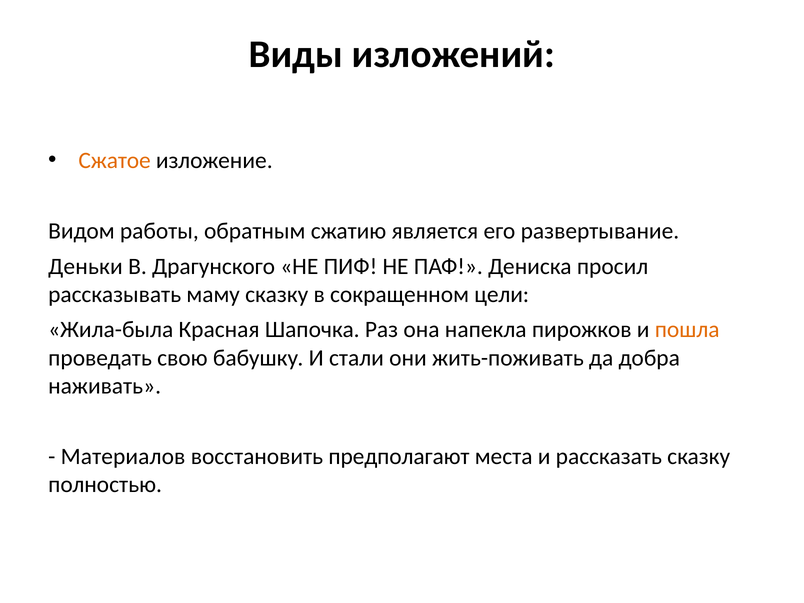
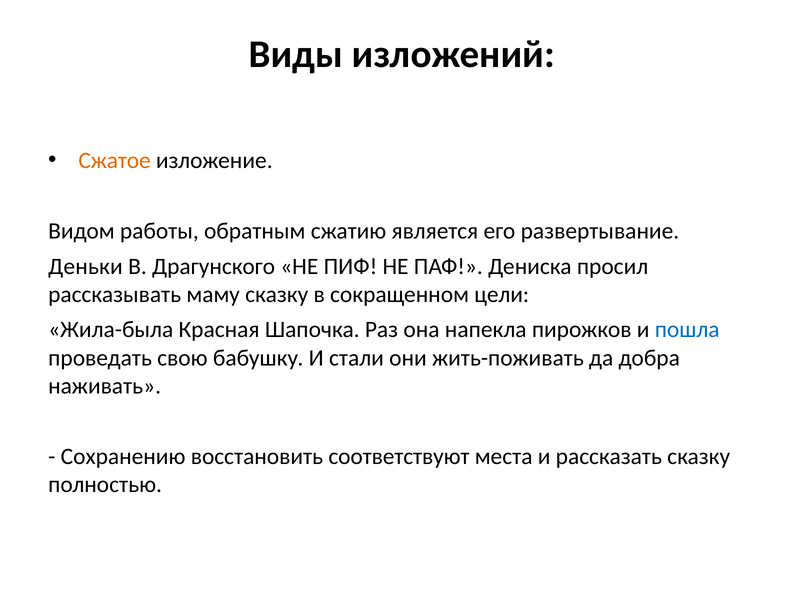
пошла colour: orange -> blue (687, 330)
Материалов: Материалов -> Сохранению (123, 457)
предполагают: предполагают -> соответствуют (399, 457)
